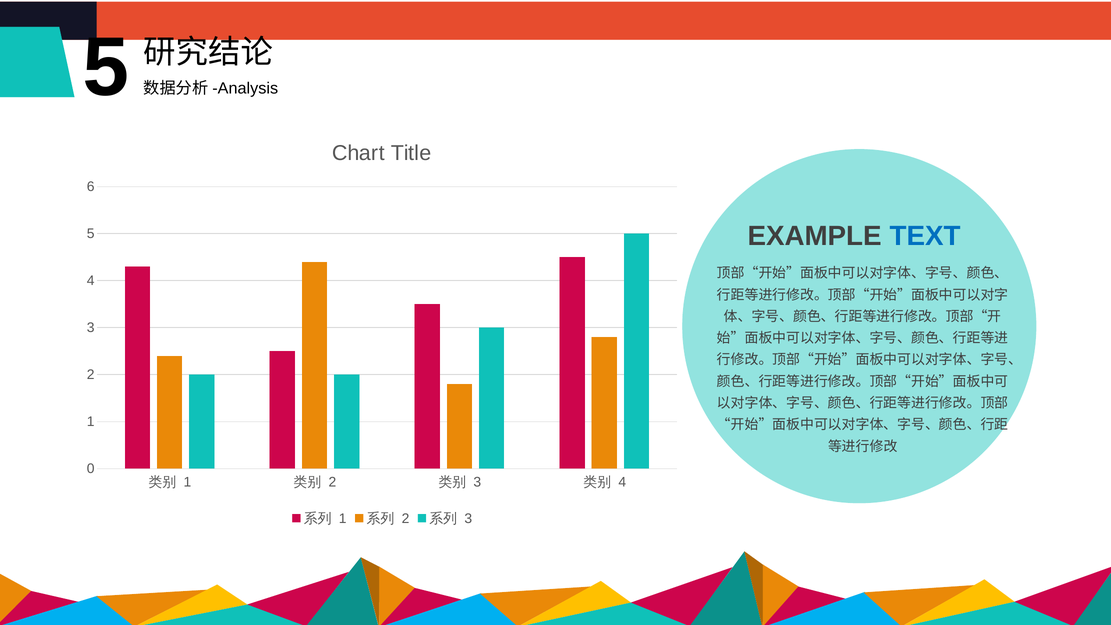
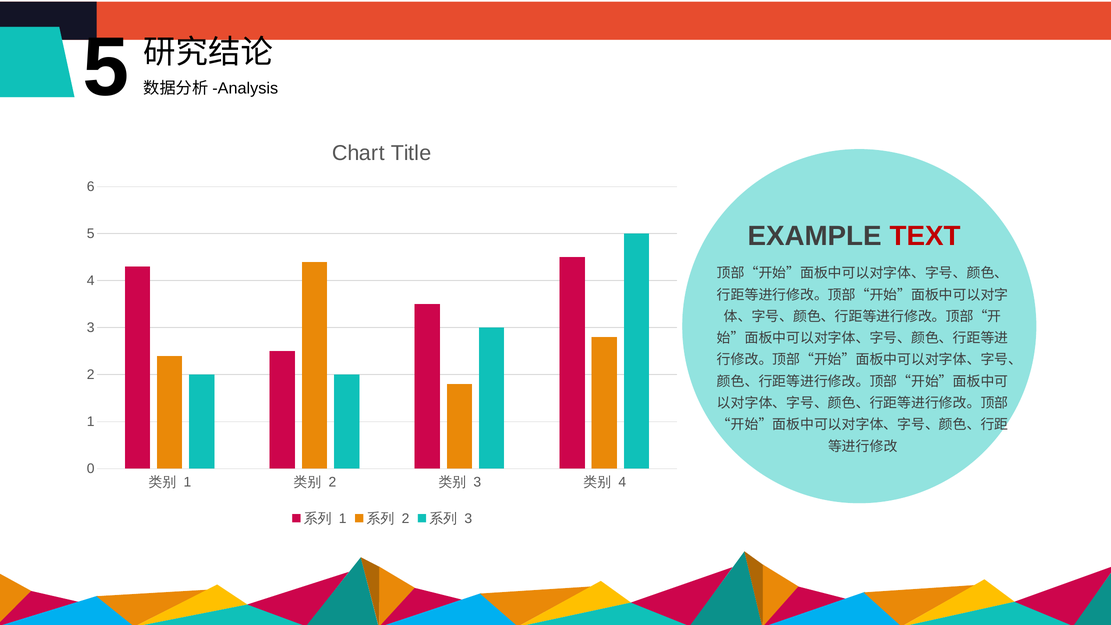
TEXT colour: blue -> red (925, 236)
